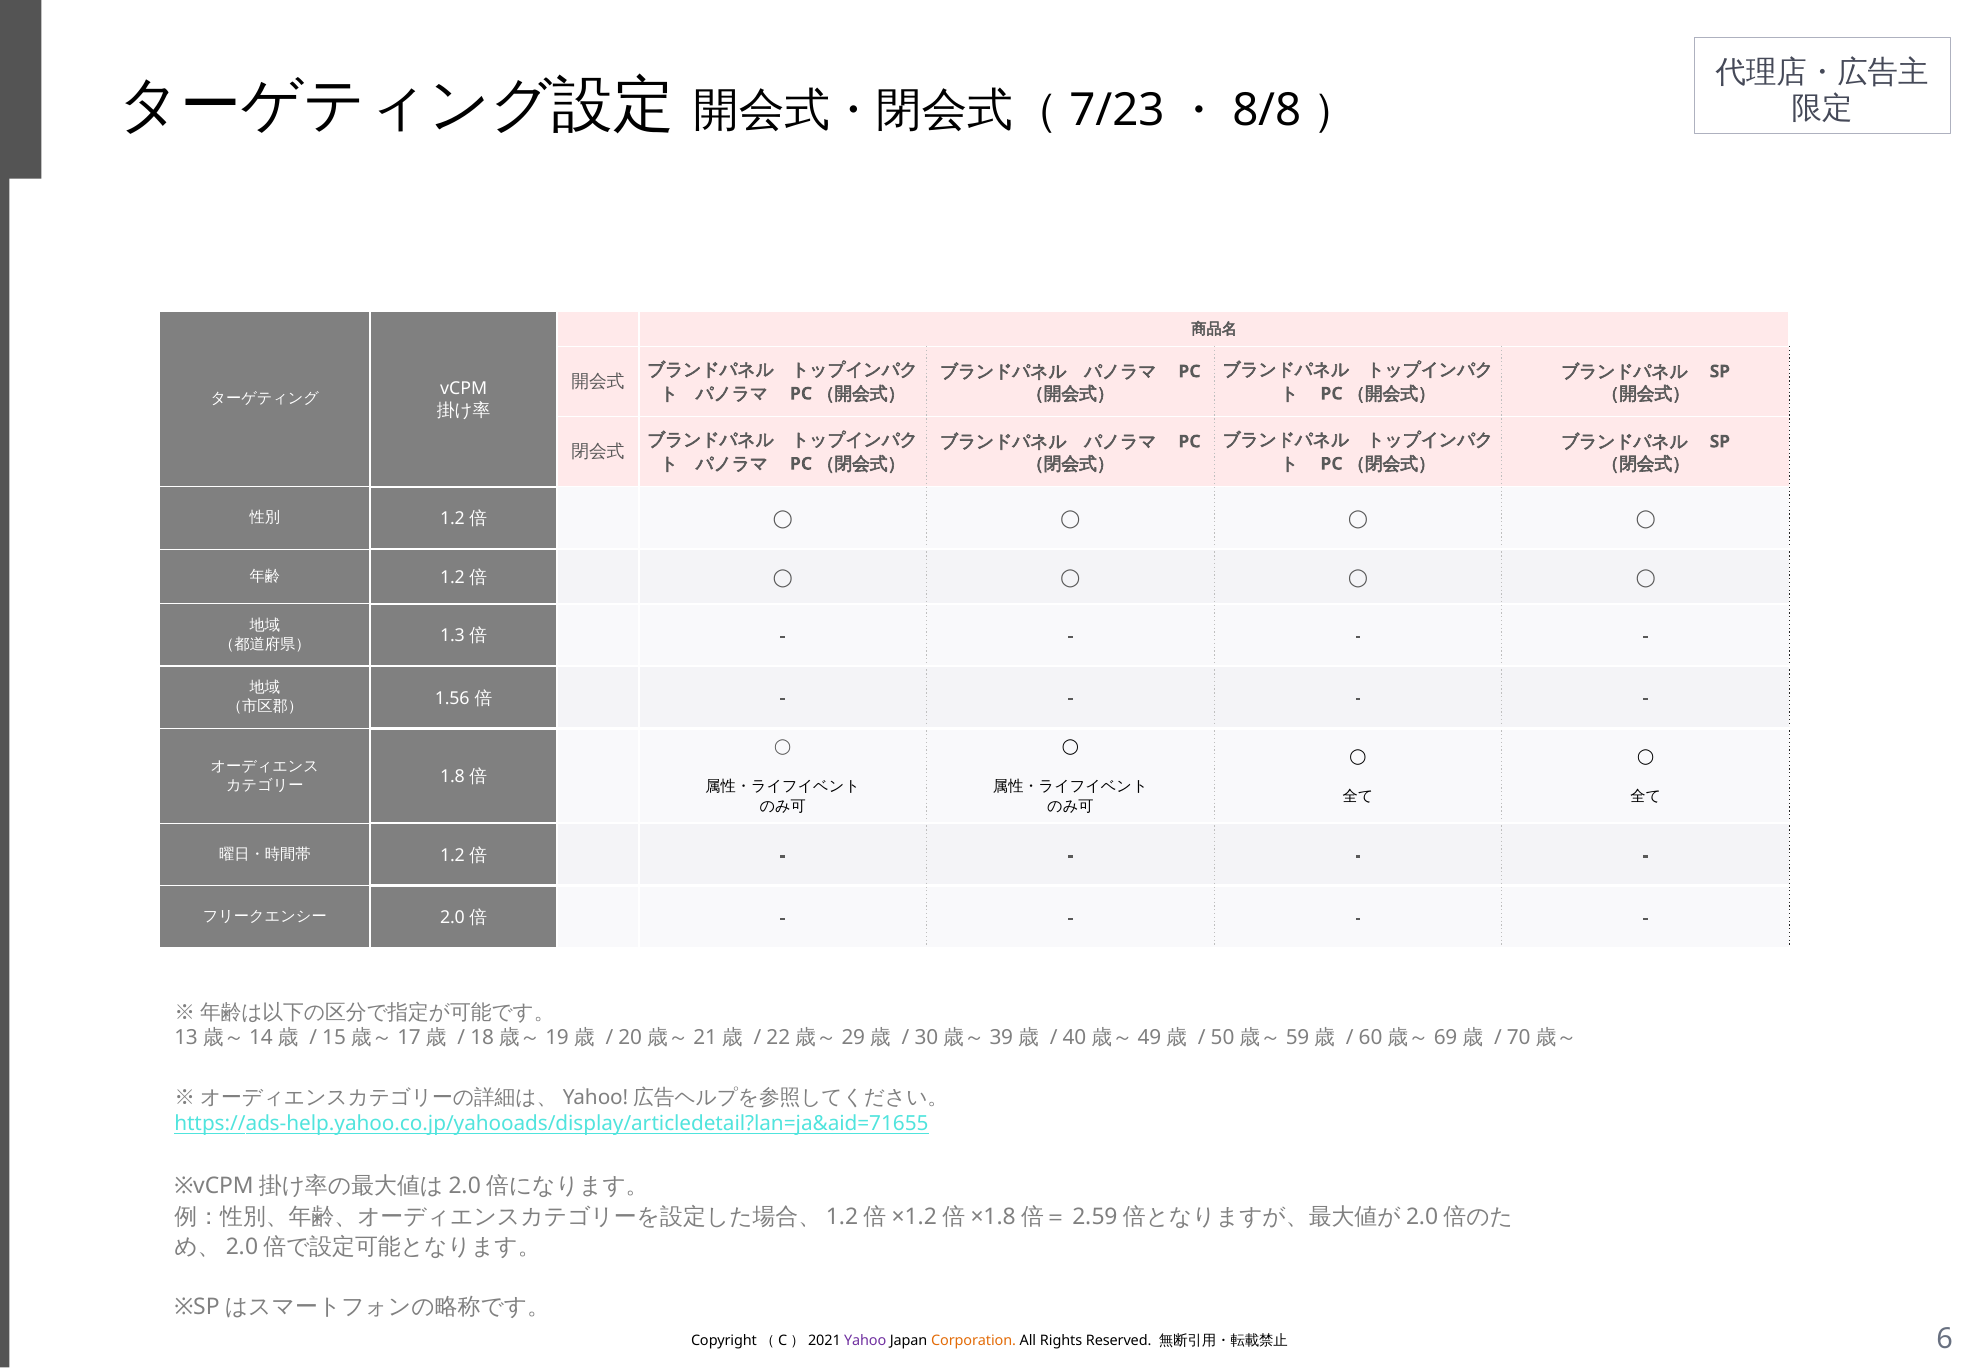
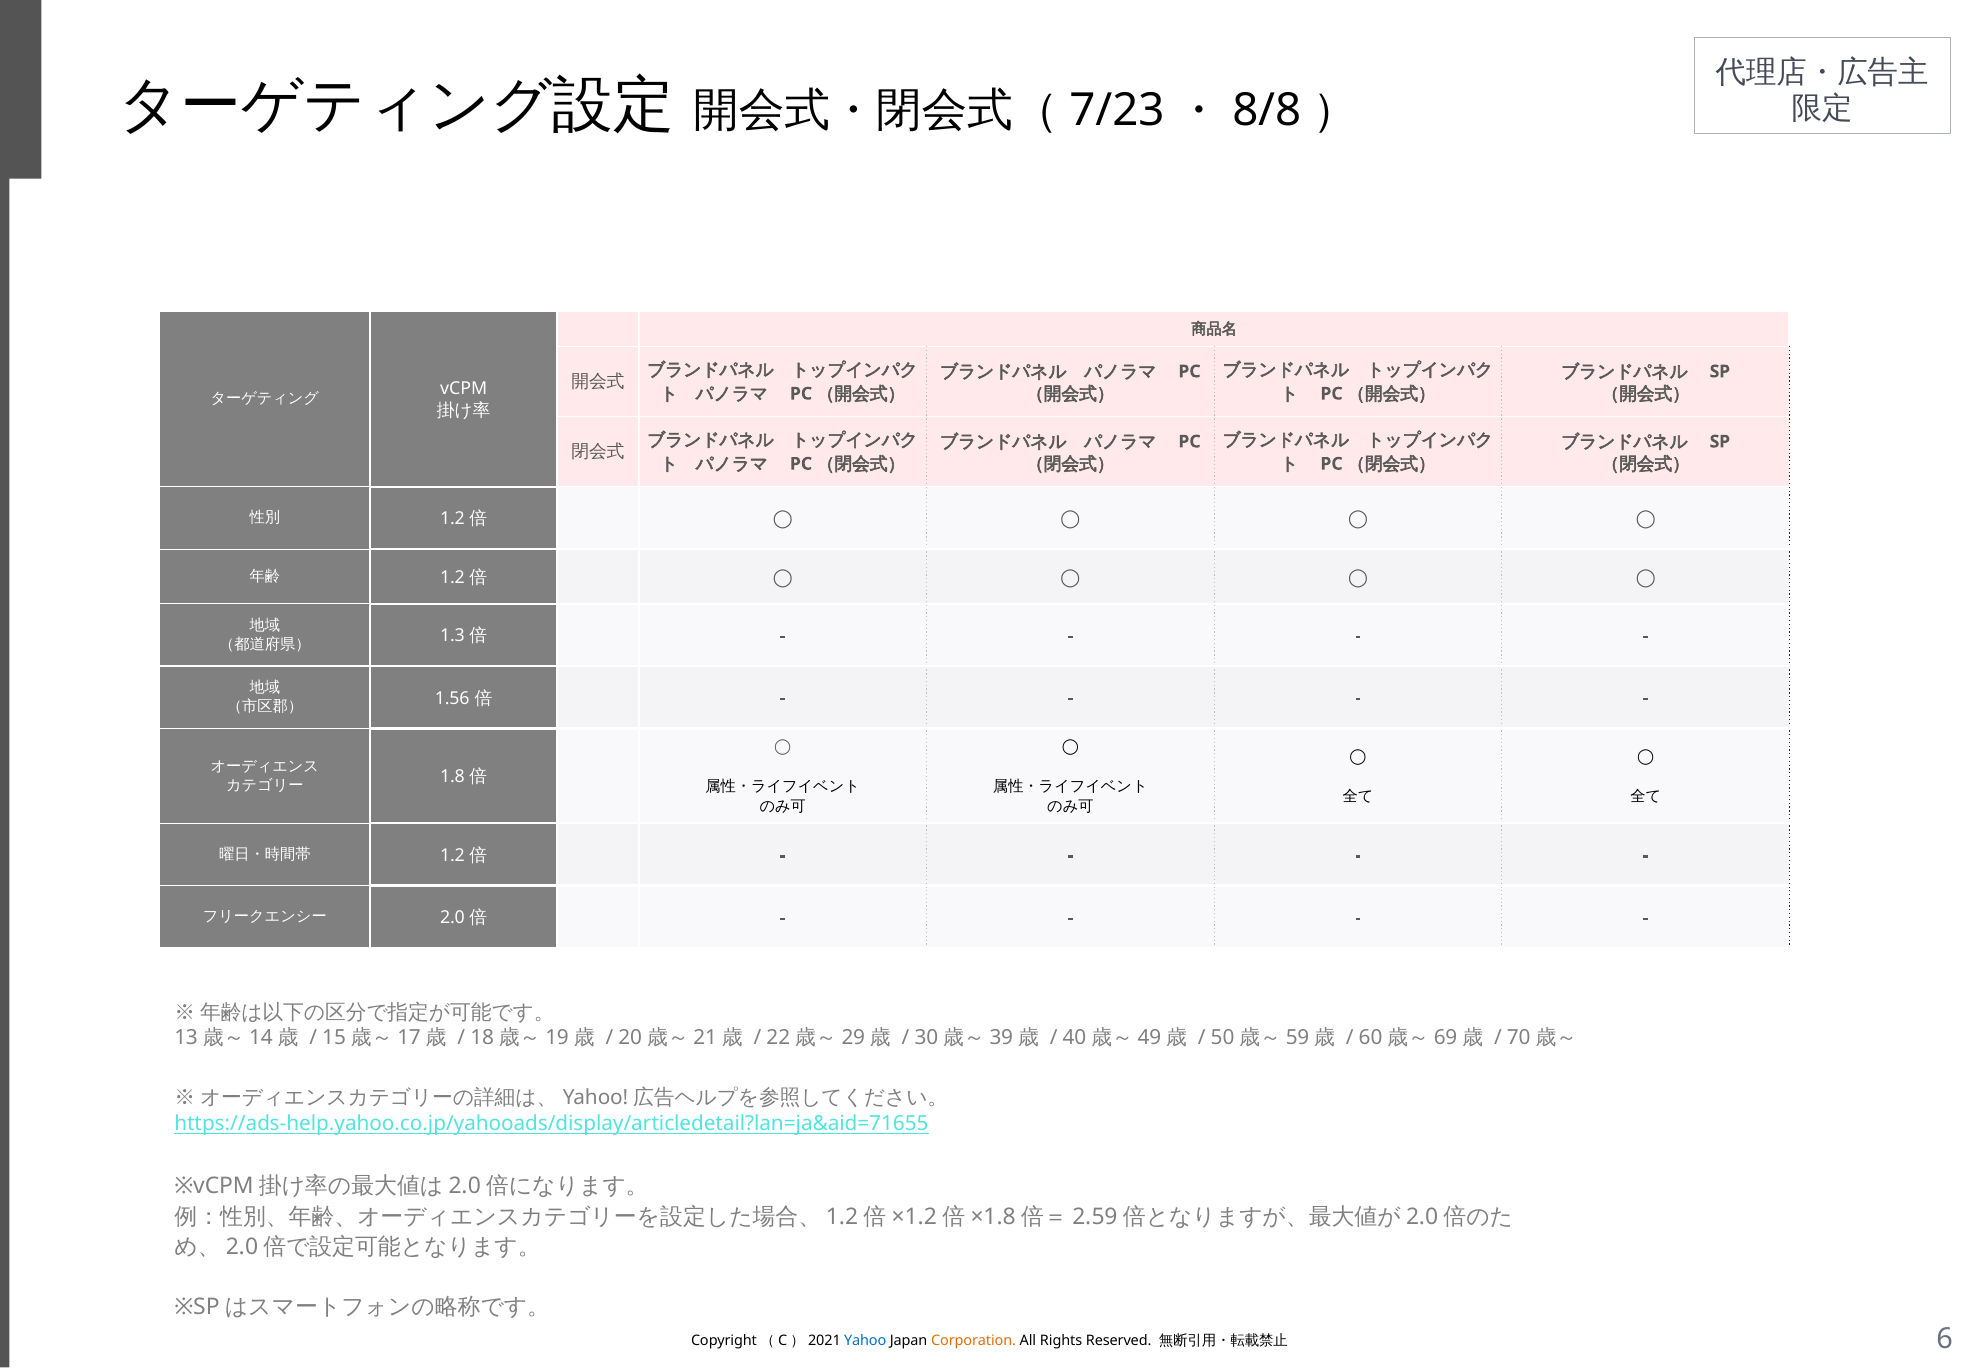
Yahoo colour: purple -> blue (865, 1341)
